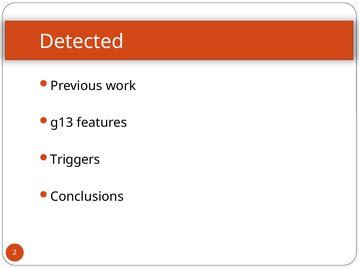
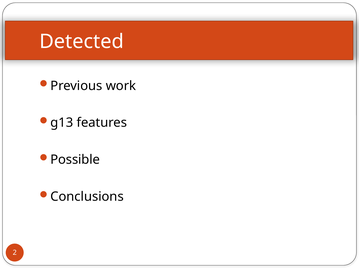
Triggers: Triggers -> Possible (75, 160)
